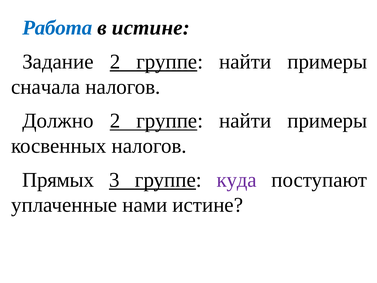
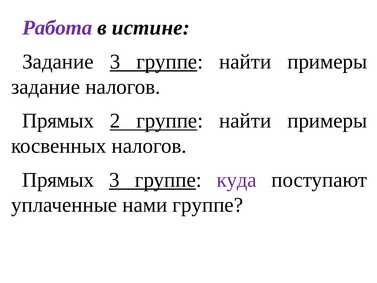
Работа colour: blue -> purple (57, 28)
Задание 2: 2 -> 3 (115, 62)
сначала: сначала -> задание (46, 87)
Должно: Должно -> Прямых (58, 121)
нами истине: истине -> группе (208, 205)
